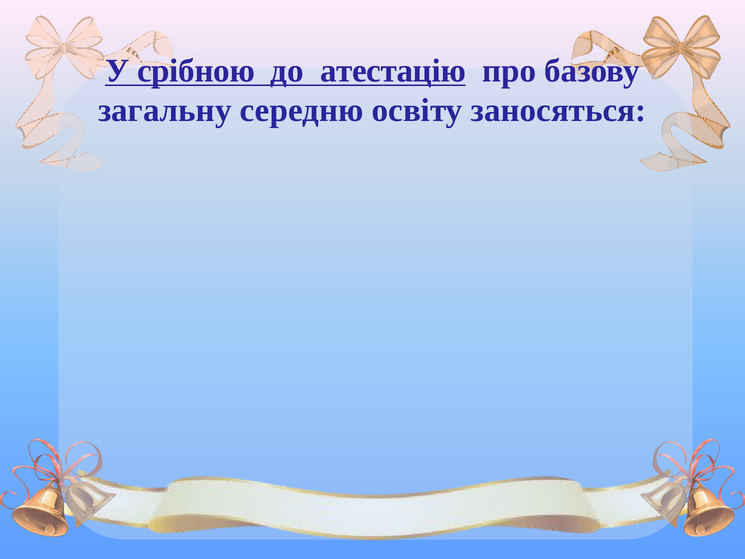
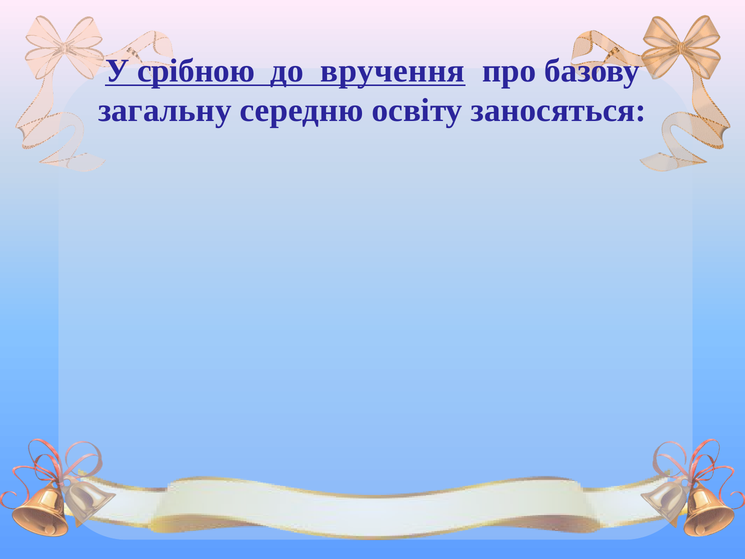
до атестацію: атестацію -> вручення (393, 71)
